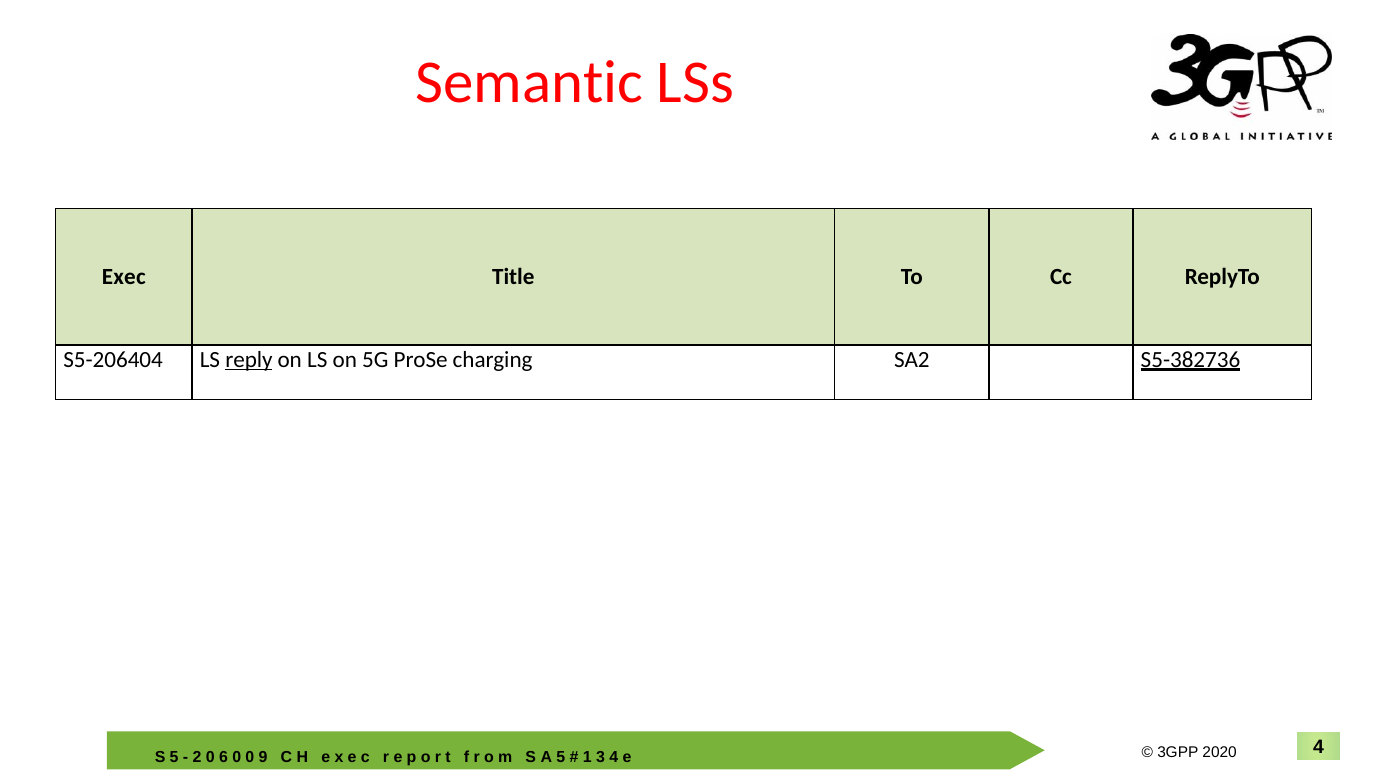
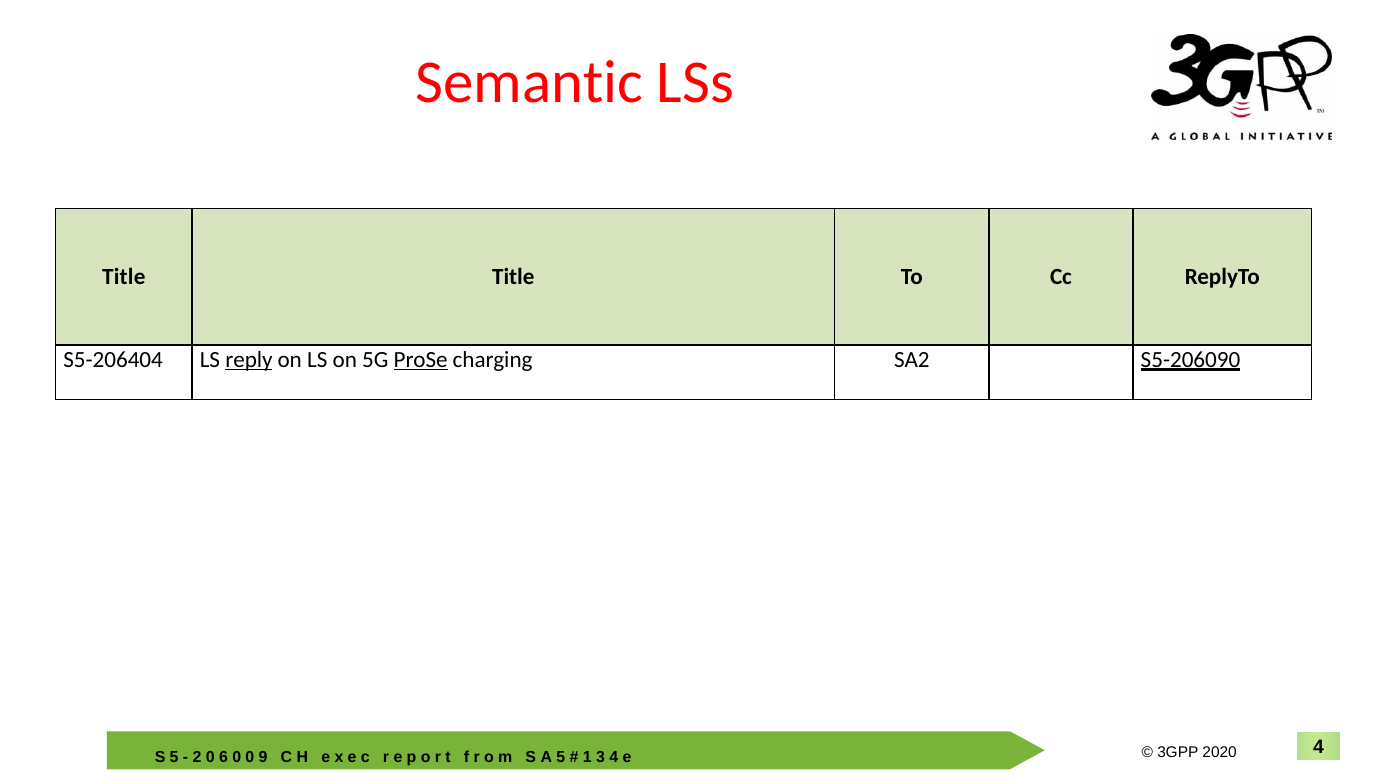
Exec: Exec -> Title (124, 277)
ProSe underline: none -> present (421, 359)
S5-382736: S5-382736 -> S5-206090 (1190, 359)
